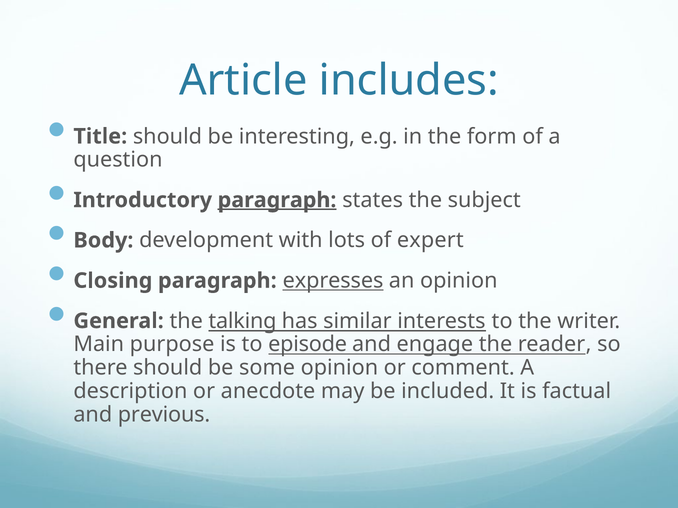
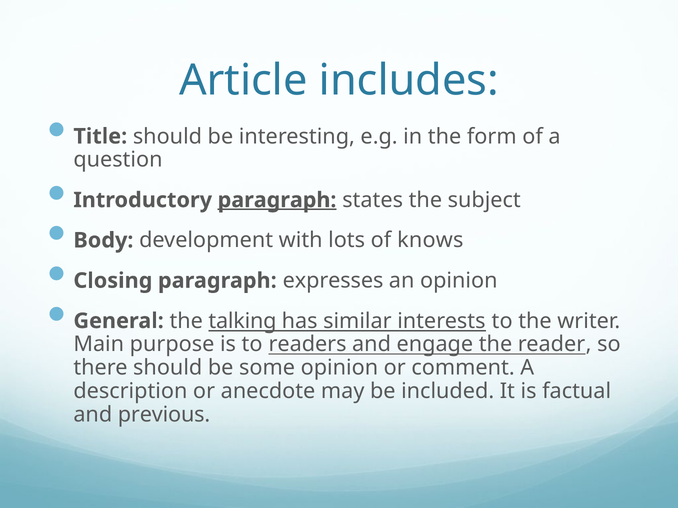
expert: expert -> knows (430, 241)
expresses underline: present -> none (333, 281)
episode: episode -> readers (308, 345)
